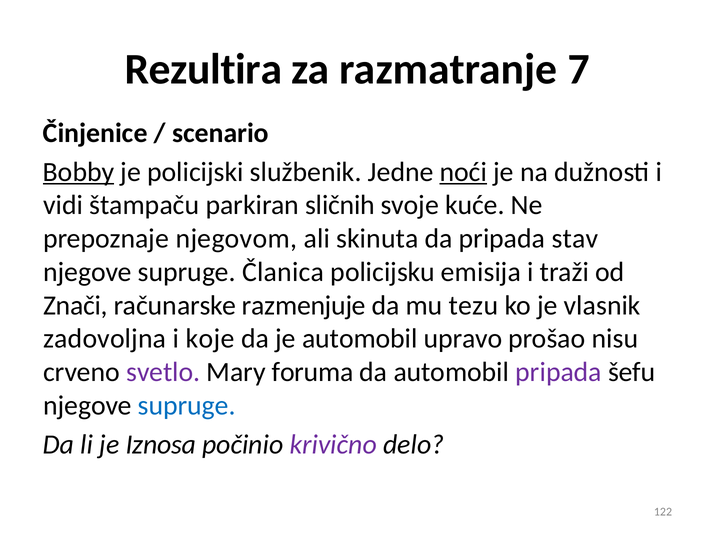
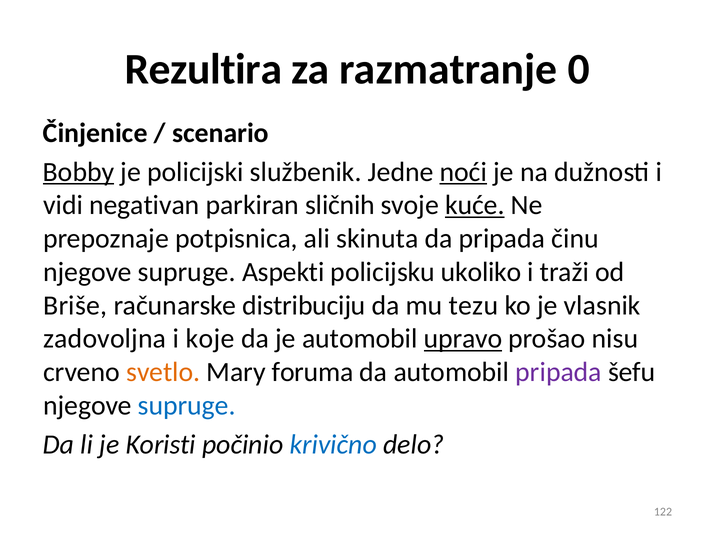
7: 7 -> 0 (579, 69)
štampaču: štampaču -> negativan (144, 205)
kuće underline: none -> present (475, 205)
njegovom: njegovom -> potpisnica (237, 239)
stav: stav -> činu (575, 239)
Članica: Članica -> Aspekti (283, 272)
emisija: emisija -> ukoliko (481, 272)
Znači: Znači -> Briše (75, 306)
razmenjuje: razmenjuje -> distribuciju (304, 306)
upravo underline: none -> present (463, 339)
svetlo colour: purple -> orange (163, 372)
Iznosa: Iznosa -> Koristi (161, 445)
krivično colour: purple -> blue (333, 445)
